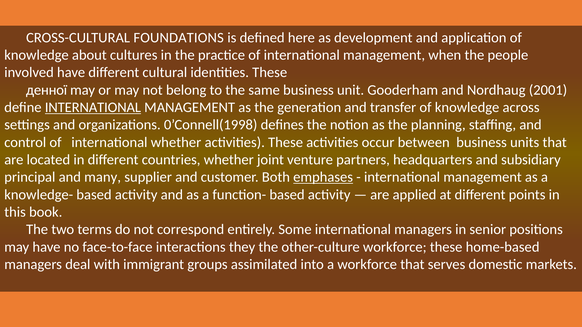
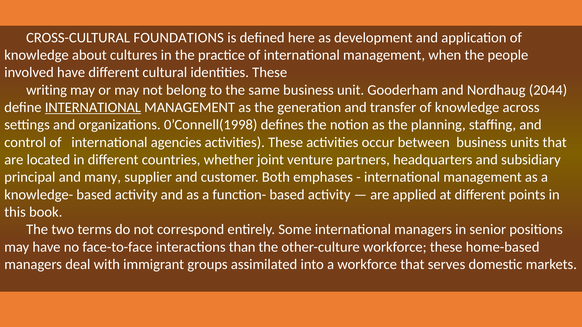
денної: денної -> writing (47, 90)
2001: 2001 -> 2044 (548, 90)
international whether: whether -> agencies (176, 142)
emphases underline: present -> none (323, 177)
they: they -> than (242, 247)
